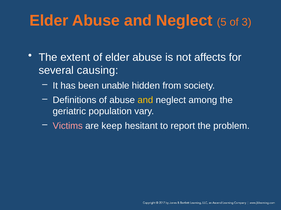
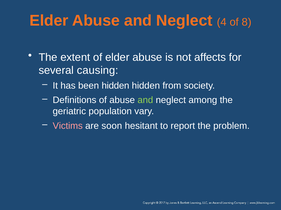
5: 5 -> 4 (222, 22)
3: 3 -> 8 (247, 22)
been unable: unable -> hidden (115, 86)
and colour: yellow -> light green (145, 100)
keep: keep -> soon (112, 126)
